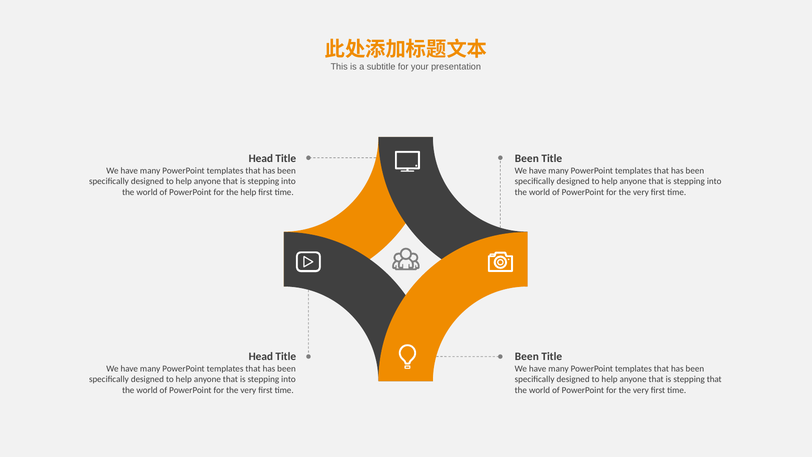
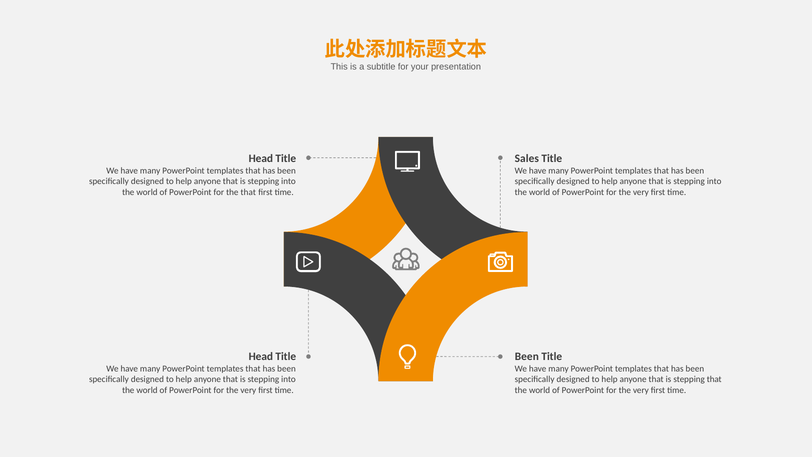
Been: Been -> Sales (527, 158)
the help: help -> that (248, 192)
